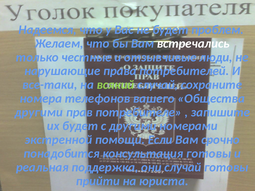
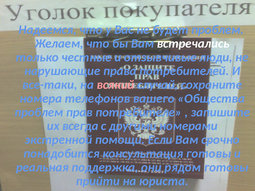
всякий colour: light green -> pink (115, 85)
другими: другими -> проблем (39, 112)
их будет: будет -> всегда (80, 126)
они случай: случай -> рядом (183, 167)
